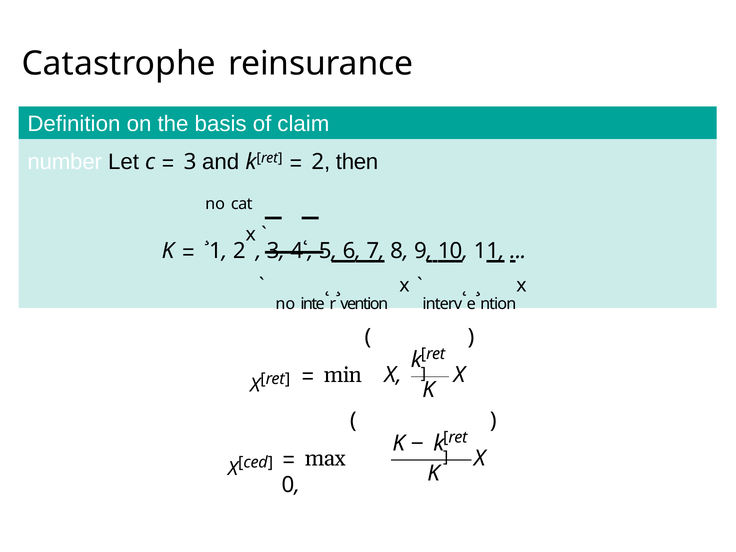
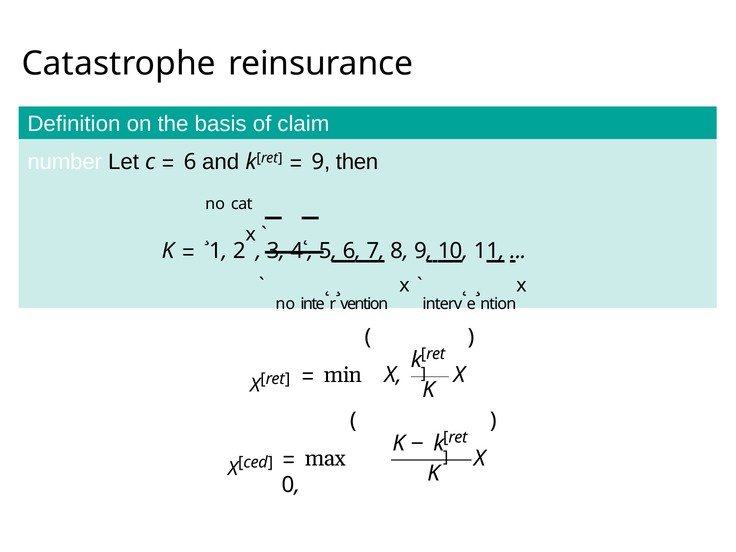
3: 3 -> 6 (190, 162)
2: 2 -> 9 (318, 162)
